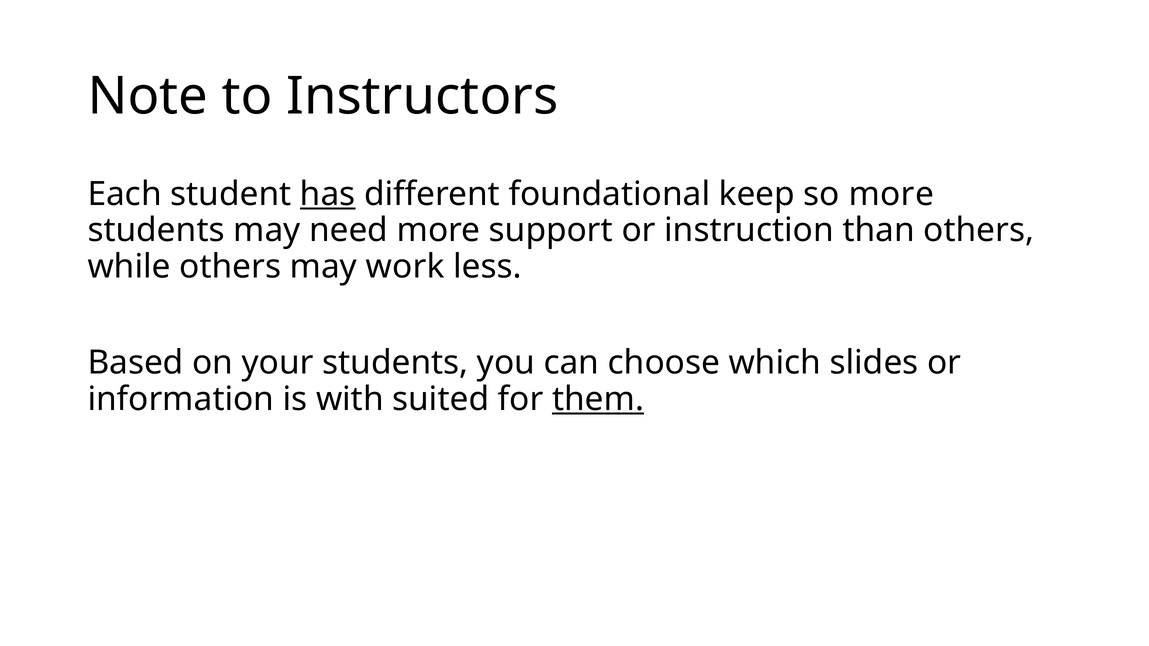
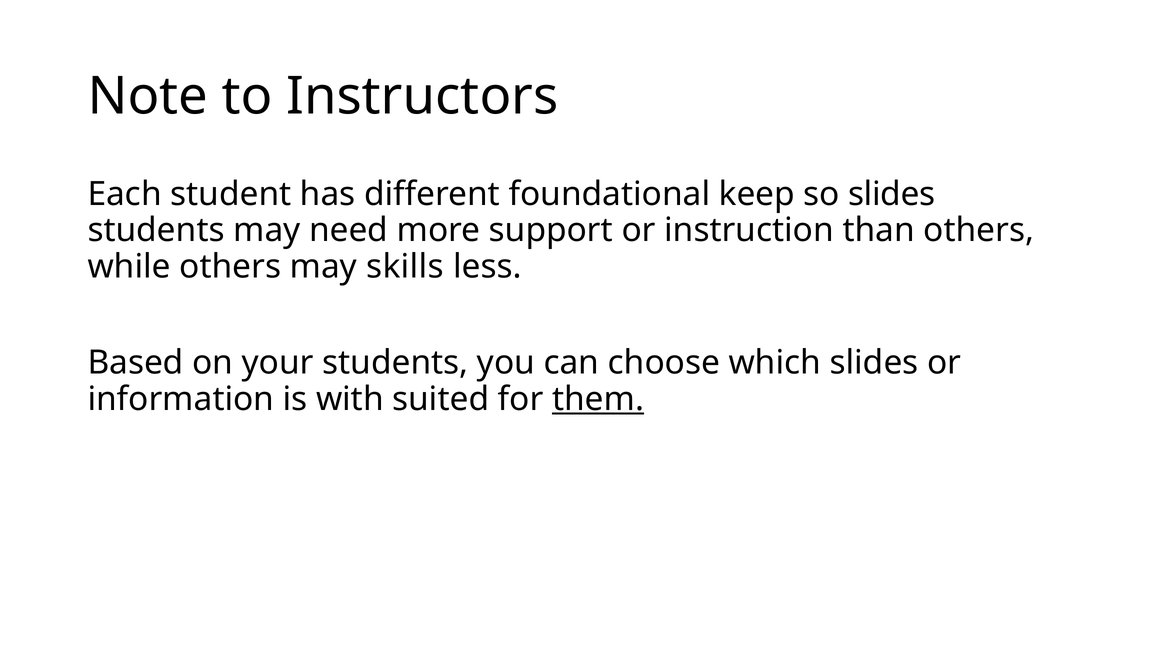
has underline: present -> none (328, 194)
so more: more -> slides (892, 194)
work: work -> skills (405, 267)
